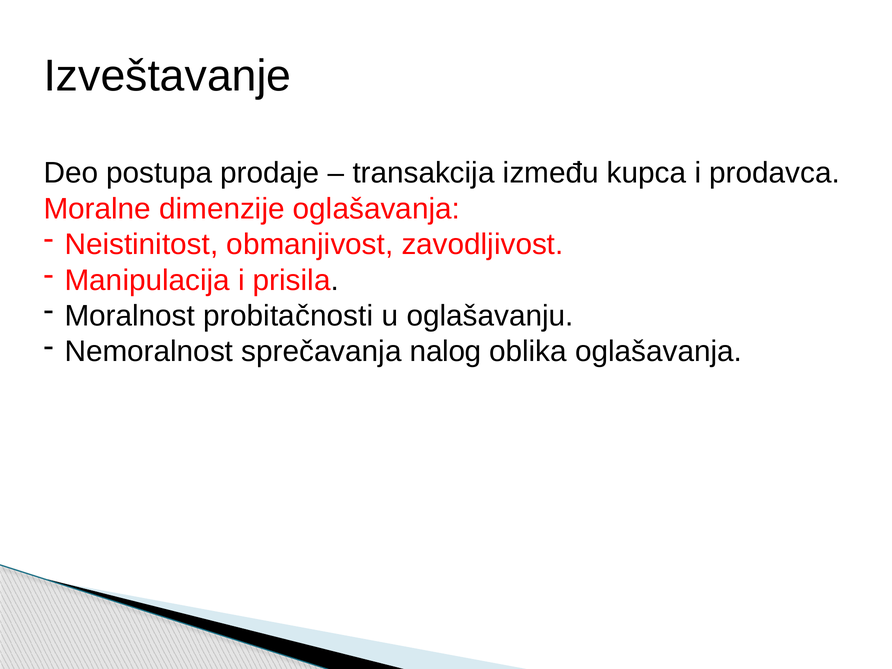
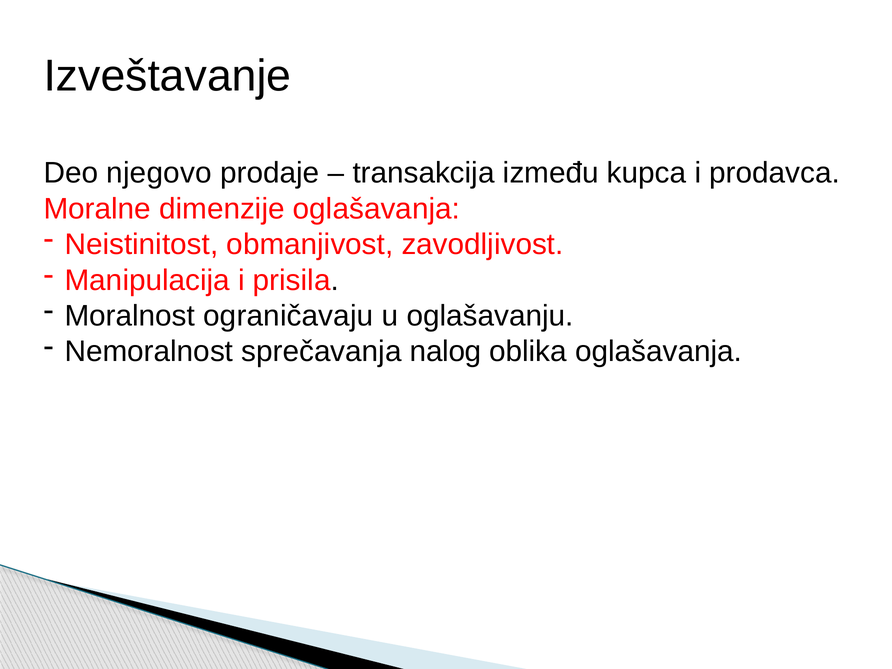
postupa: postupa -> njegovo (159, 173)
probitačnosti: probitačnosti -> ograničavaju (288, 316)
